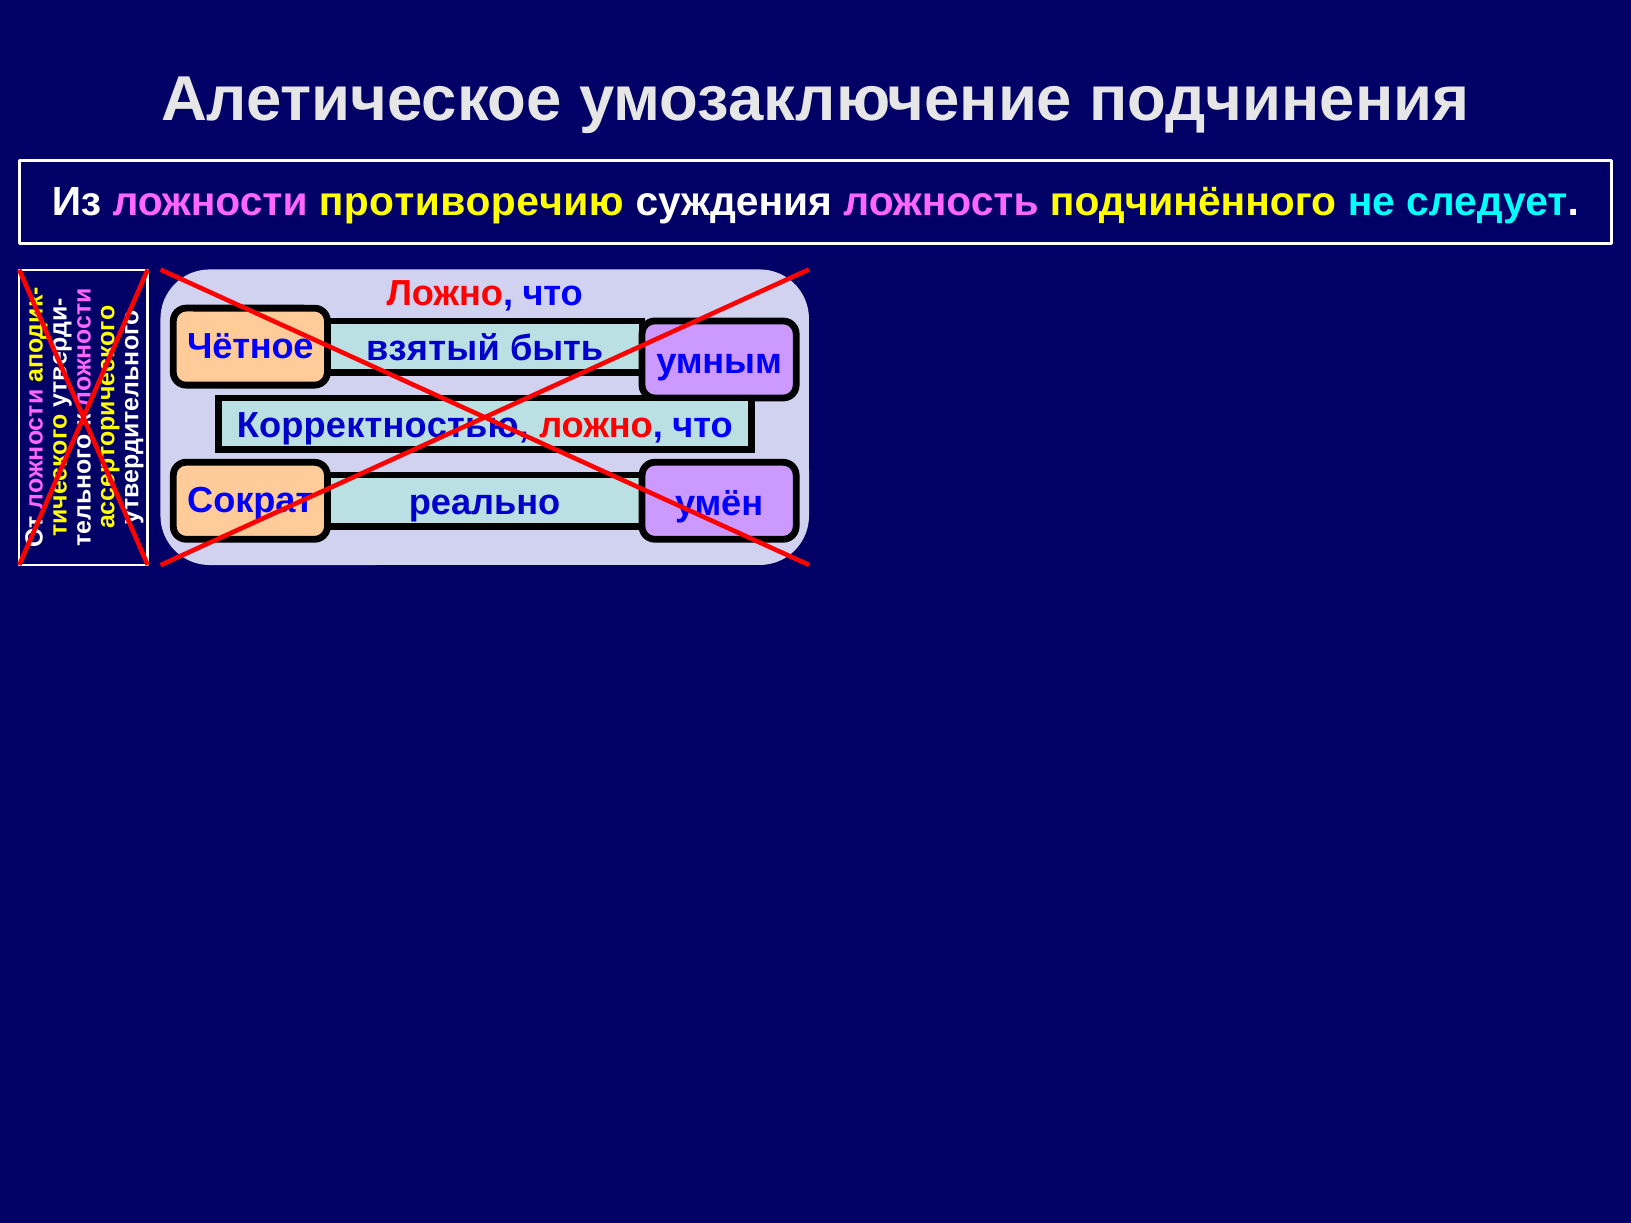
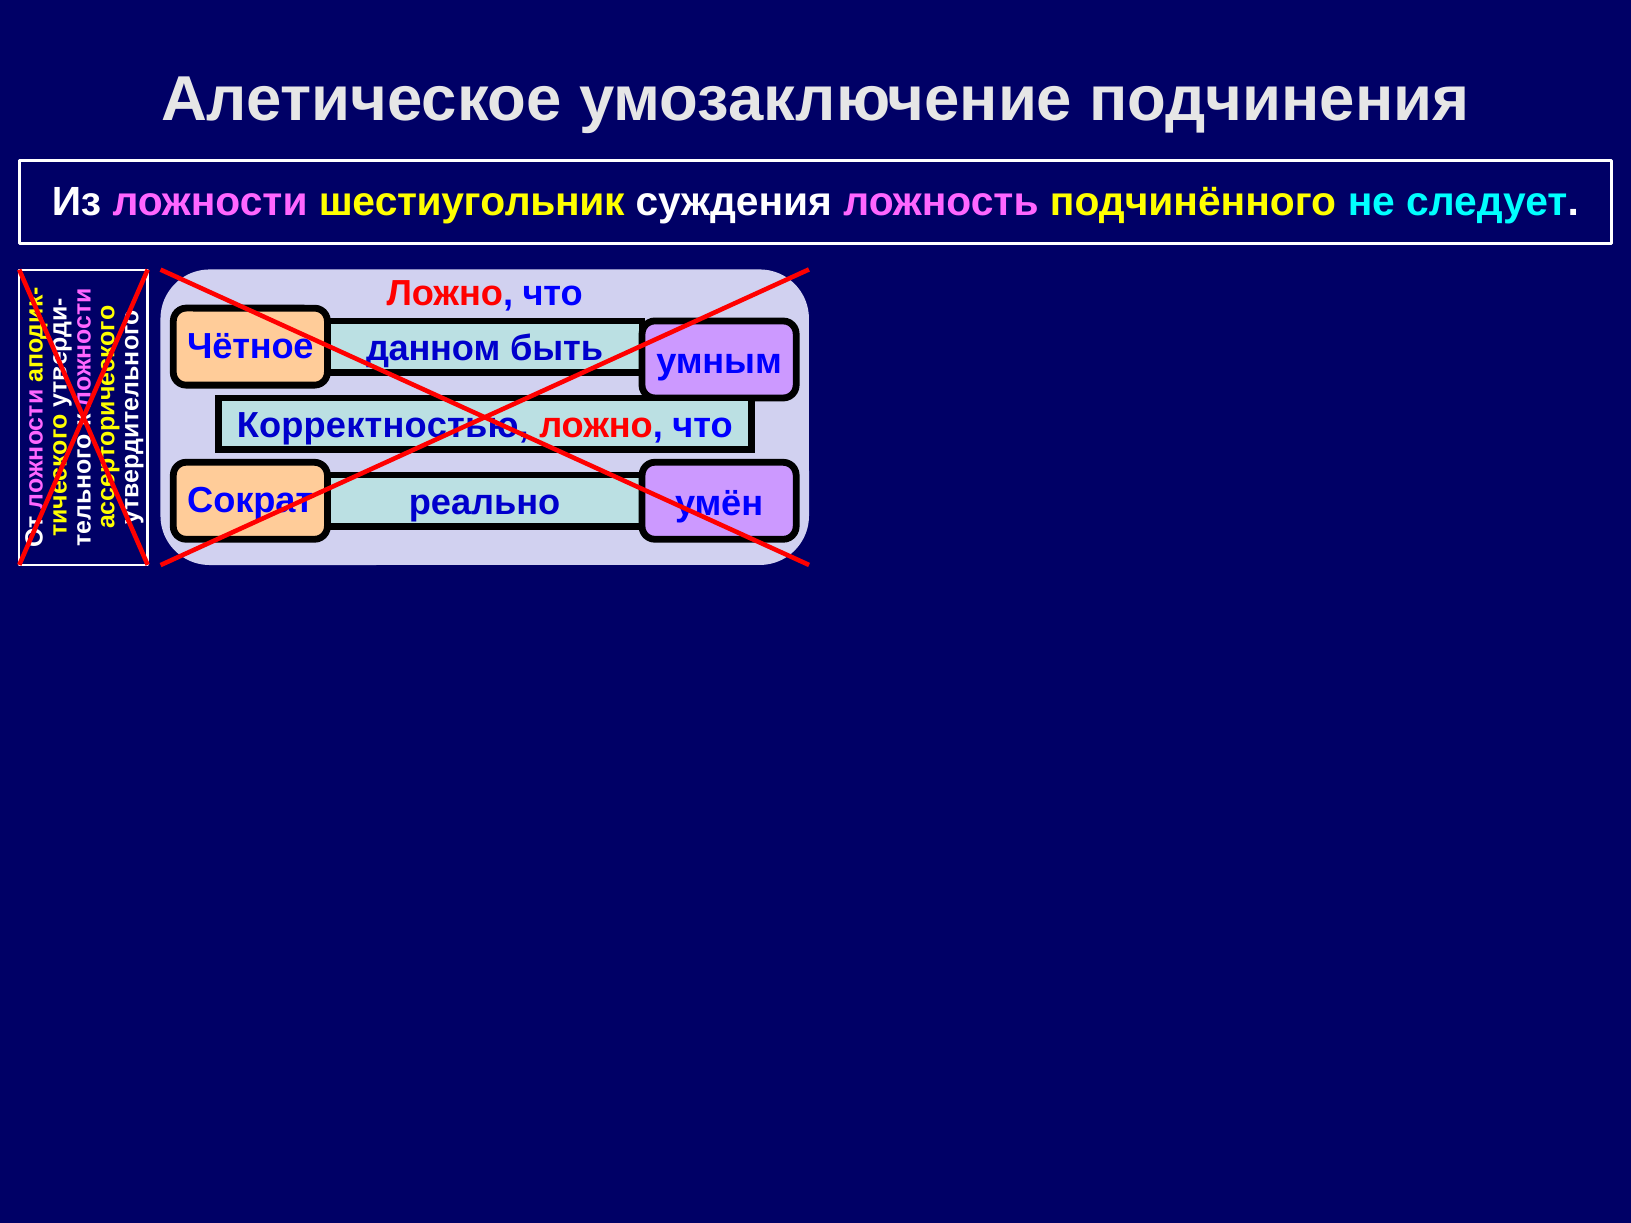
противоречию: противоречию -> шестиугольник (472, 202)
взятый: взятый -> данном (433, 349)
